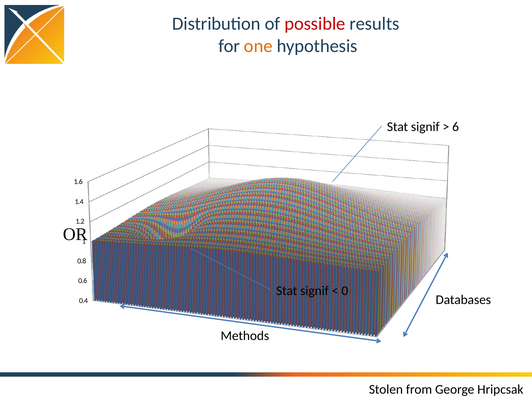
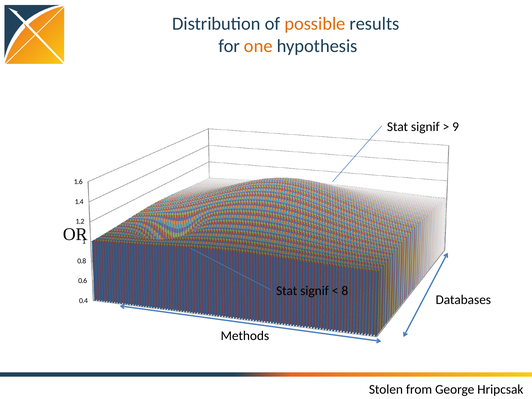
possible colour: red -> orange (315, 24)
6: 6 -> 9 (456, 127)
0: 0 -> 8 (345, 291)
